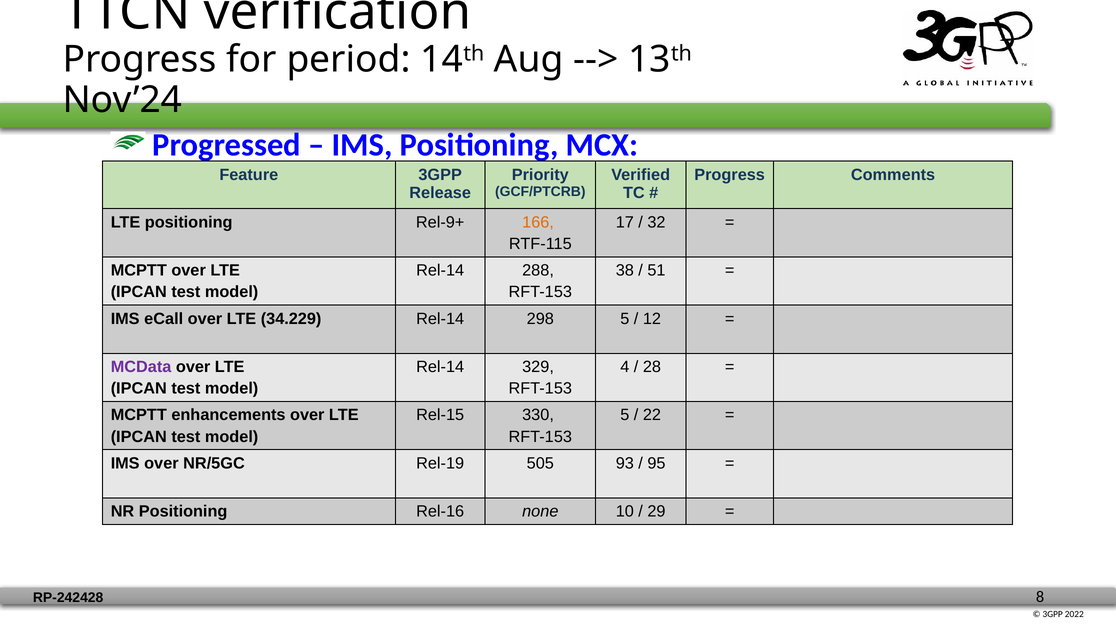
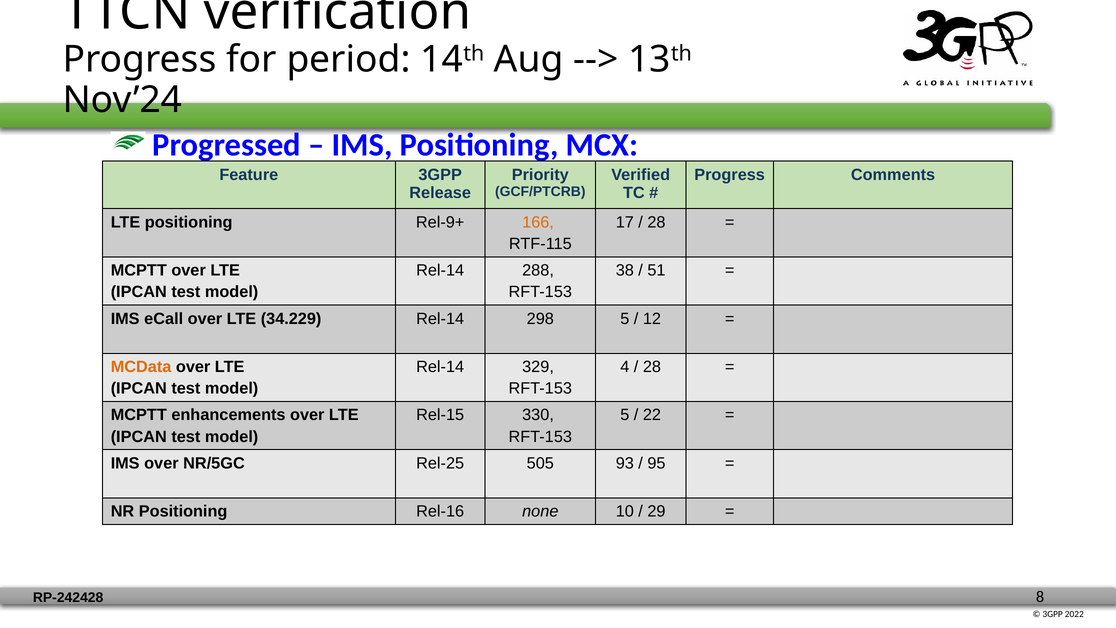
32: 32 -> 28 (656, 222)
MCData colour: purple -> orange (141, 367)
Rel-19: Rel-19 -> Rel-25 (440, 463)
